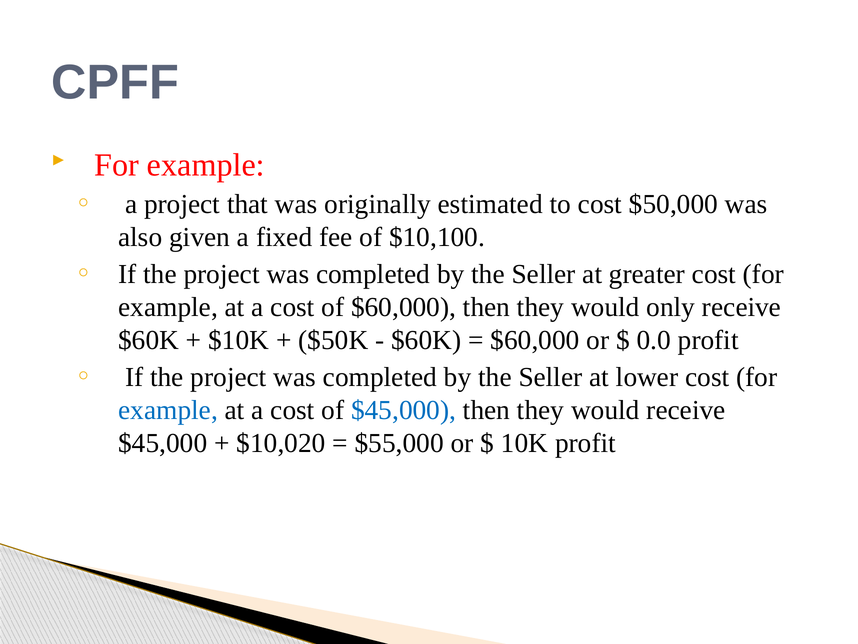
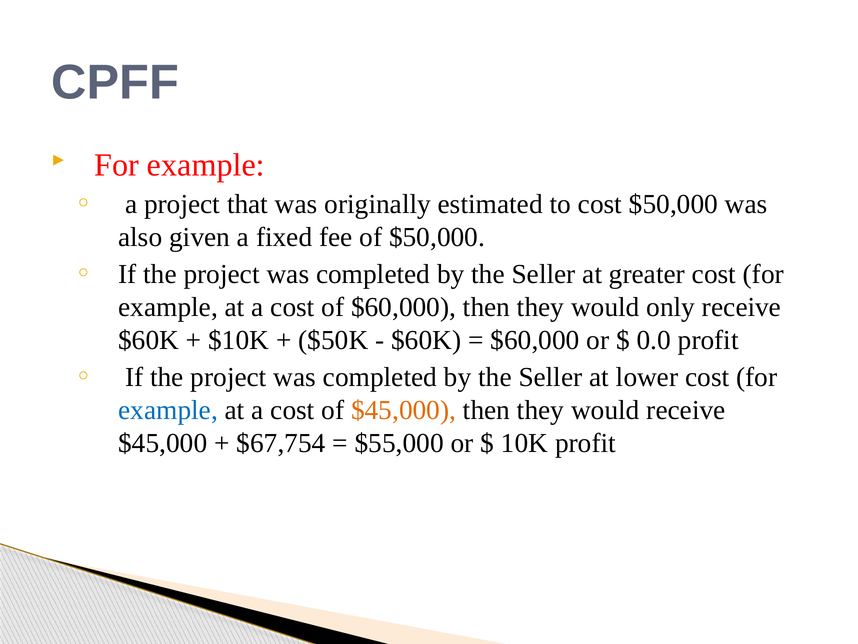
of $10,100: $10,100 -> $50,000 (437, 237)
$45,000 colour: blue -> orange (404, 410)
$10,020: $10,020 -> $67,754 (281, 443)
